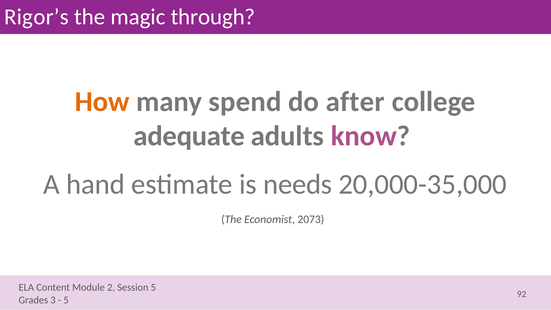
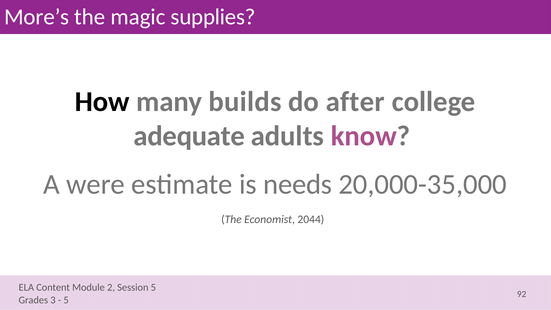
Rigor’s: Rigor’s -> More’s (37, 17)
through: through -> supplies (213, 17)
How colour: orange -> black (102, 102)
spend: spend -> builds (245, 102)
hand: hand -> were (96, 184)
2073: 2073 -> 2044 (311, 219)
